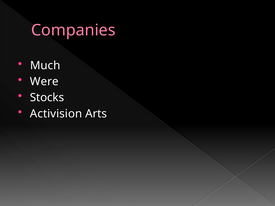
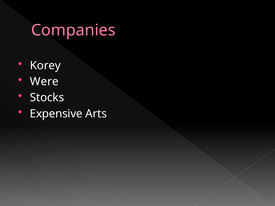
Much: Much -> Korey (45, 66)
Activision: Activision -> Expensive (56, 114)
